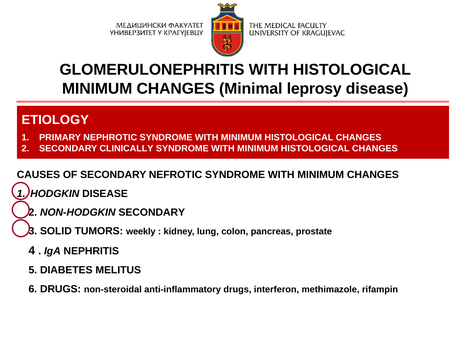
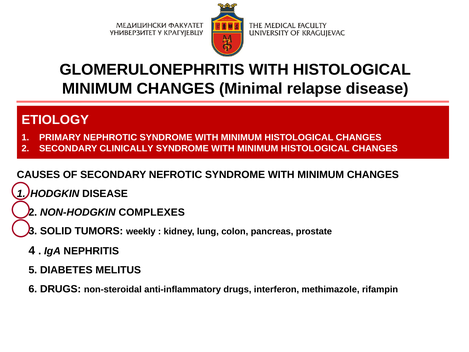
leprosy: leprosy -> relapse (314, 89)
NON-HODGKIN SECONDARY: SECONDARY -> COMPLEXES (152, 212)
